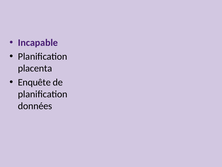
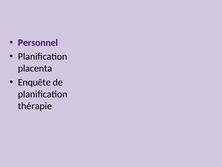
Incapable: Incapable -> Personnel (38, 43)
données: données -> thérapie (35, 106)
